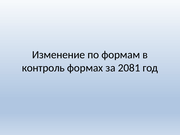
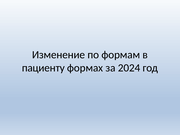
контроль: контроль -> пациенту (43, 68)
2081: 2081 -> 2024 (129, 68)
